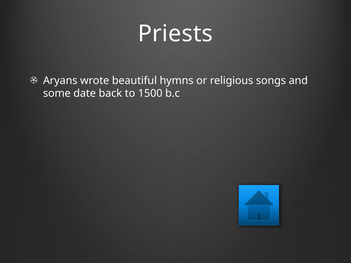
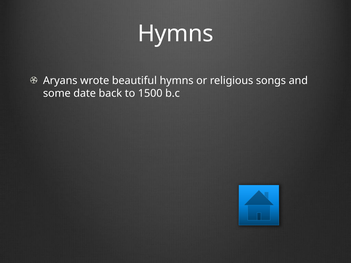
Priests: Priests -> Hymns (176, 34)
